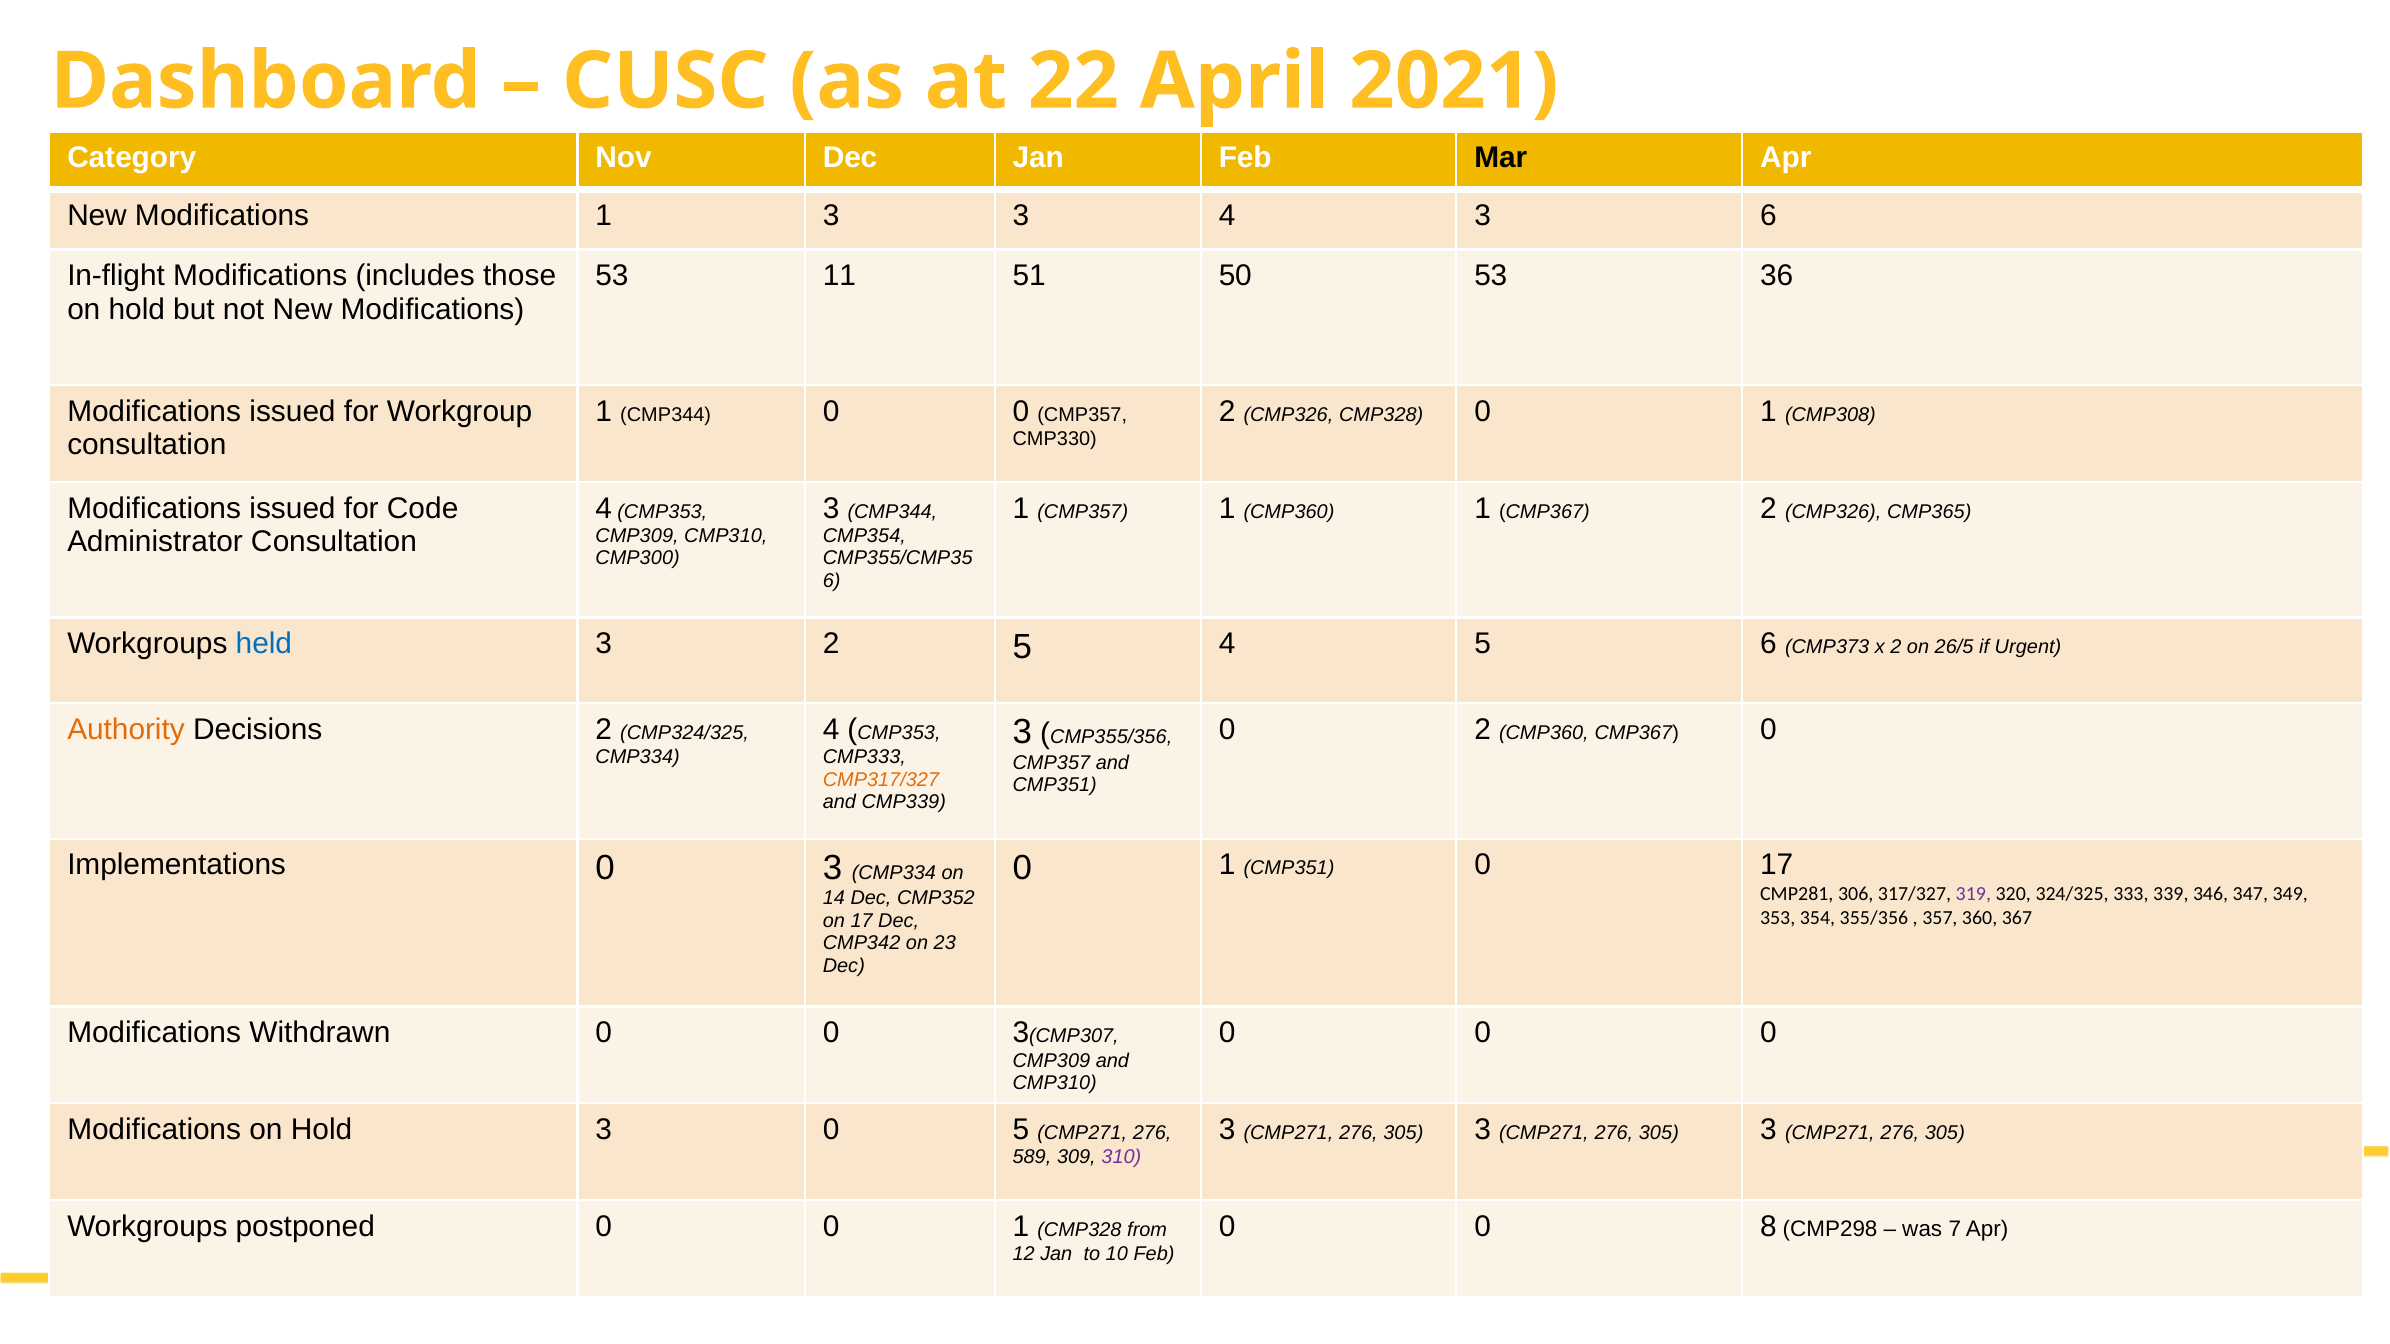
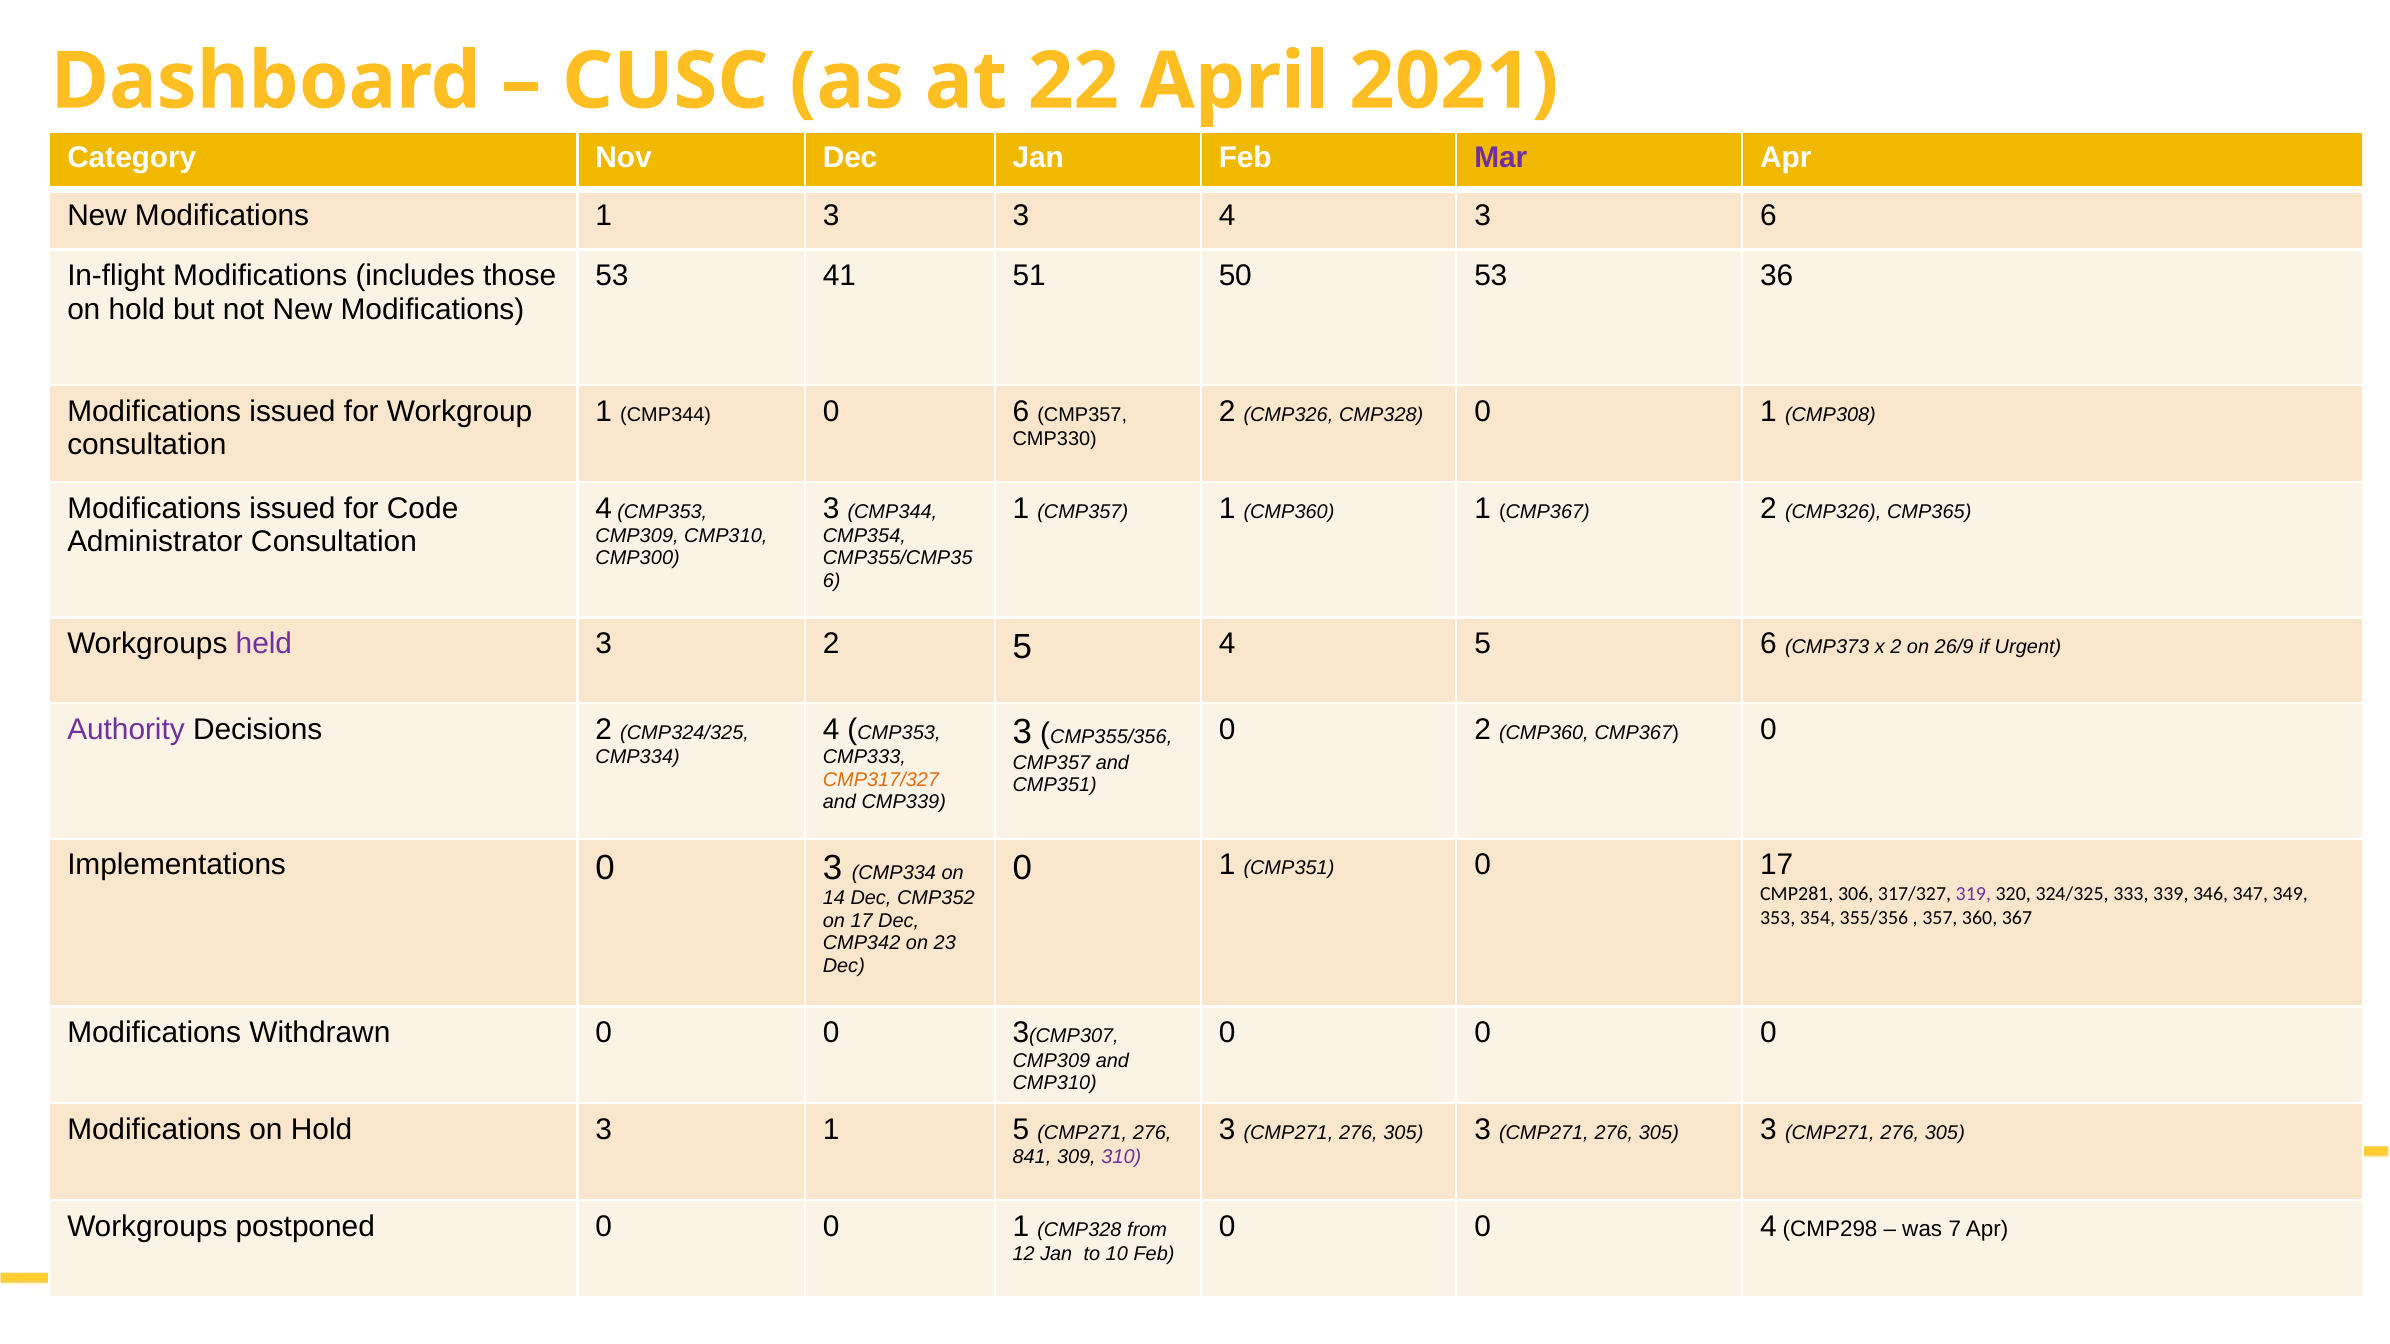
Mar colour: black -> purple (1501, 158)
11: 11 -> 41 (839, 276)
CMP344 0 0: 0 -> 6 (1021, 411)
held colour: blue -> purple (264, 644)
26/5: 26/5 -> 26/9 (1954, 647)
Authority colour: orange -> purple (126, 729)
3 0: 0 -> 1 (831, 1130)
589: 589 -> 841 (1032, 1158)
0 8: 8 -> 4 (1769, 1227)
